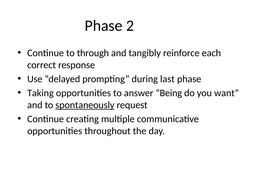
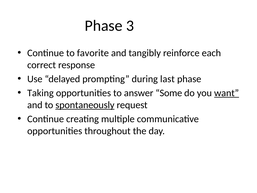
2: 2 -> 3 (130, 26)
through: through -> favorite (93, 53)
Being: Being -> Some (169, 93)
want underline: none -> present (226, 93)
